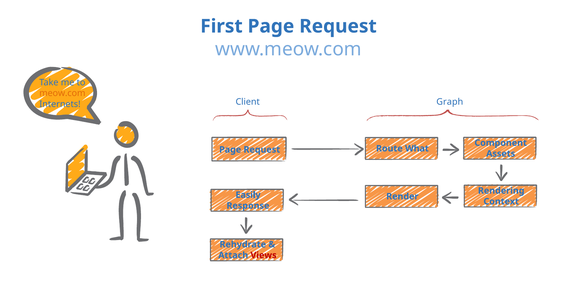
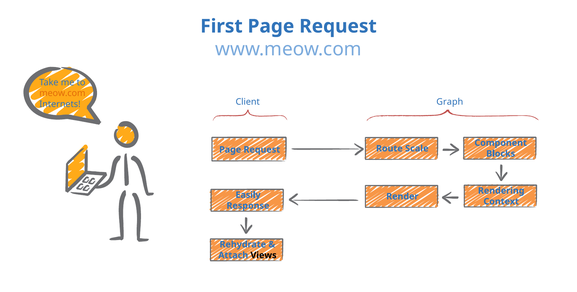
What: What -> Scale (417, 149)
Assets: Assets -> Blocks (501, 154)
Views colour: red -> black (264, 255)
